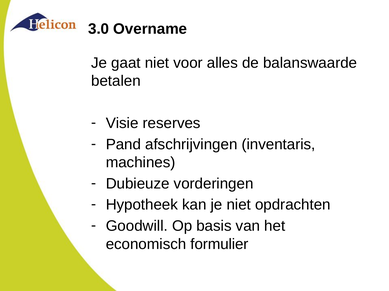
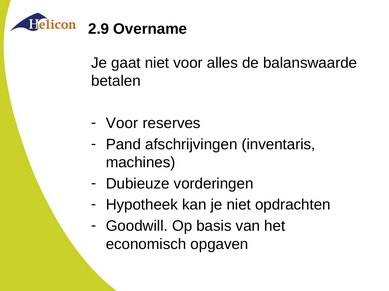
3.0: 3.0 -> 2.9 (99, 29)
Visie: Visie -> Voor (122, 124)
formulier: formulier -> opgaven (219, 245)
